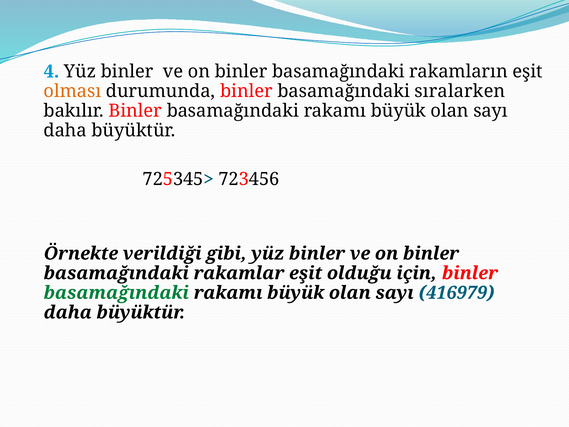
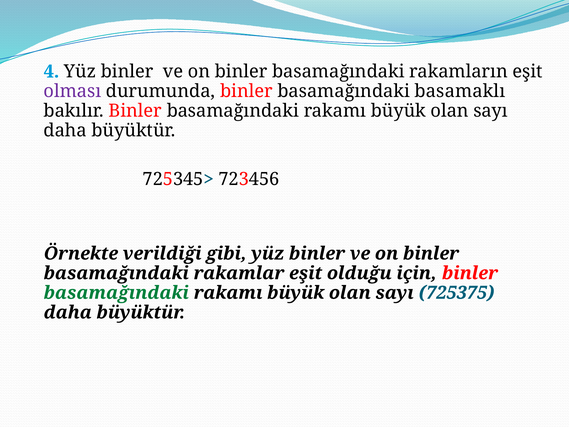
olması colour: orange -> purple (72, 91)
sıralarken: sıralarken -> basamaklı (460, 91)
416979: 416979 -> 725375 (457, 293)
